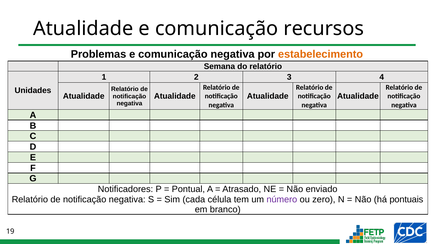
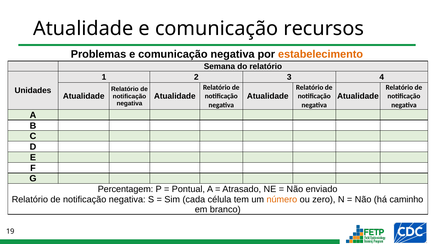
Notificadores: Notificadores -> Percentagem (126, 189)
número colour: purple -> orange (282, 199)
pontuais: pontuais -> caminho (406, 199)
